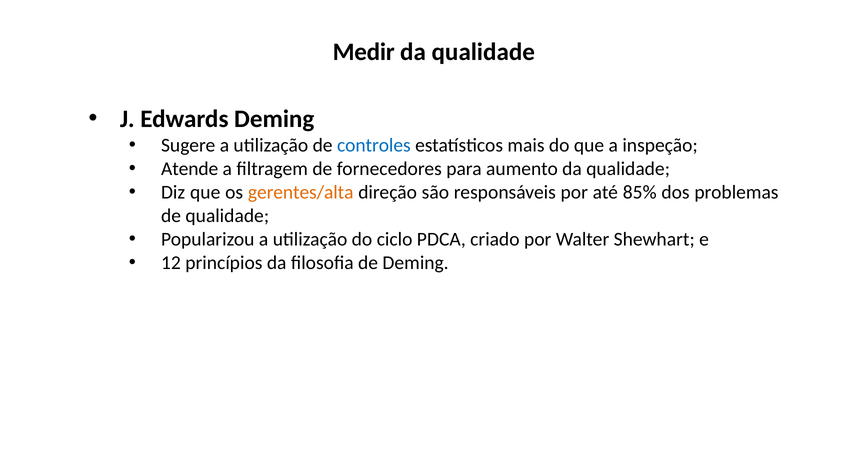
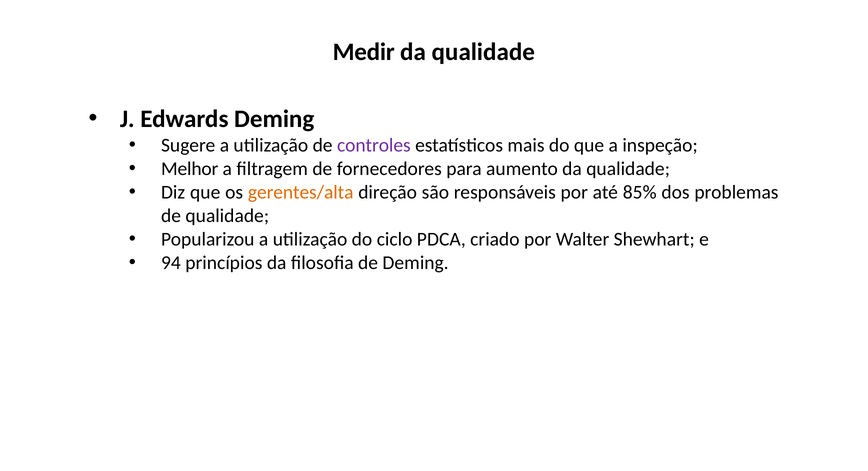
controles colour: blue -> purple (374, 145)
Atende: Atende -> Melhor (190, 169)
12: 12 -> 94 (171, 262)
